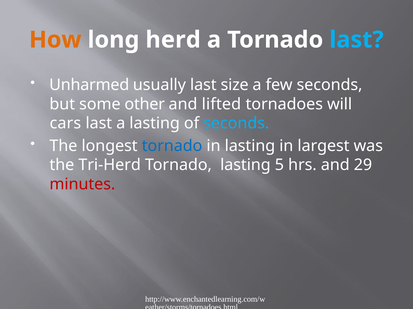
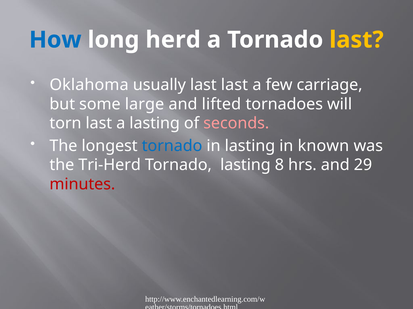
How colour: orange -> blue (55, 40)
last colour: light blue -> yellow (356, 40)
Unharmed: Unharmed -> Oklahoma (89, 85)
last size: size -> last (234, 85)
few seconds: seconds -> carriage (330, 85)
other: other -> large (145, 104)
cars: cars -> torn (65, 124)
seconds colour: light blue -> pink (236, 124)
largest: largest -> known (323, 146)
5: 5 -> 8 (279, 165)
